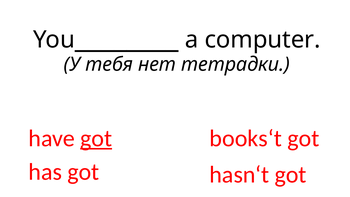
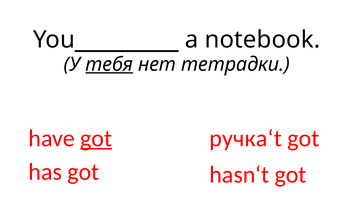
computer: computer -> notebook (262, 40)
тебя underline: none -> present (109, 64)
books‘t: books‘t -> ручка‘t (246, 138)
